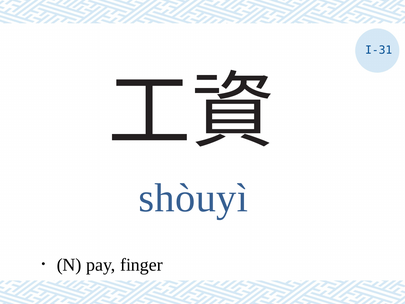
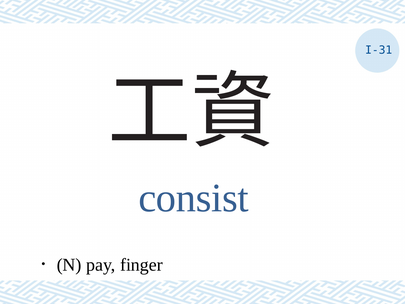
shòuyì: shòuyì -> consist (194, 198)
